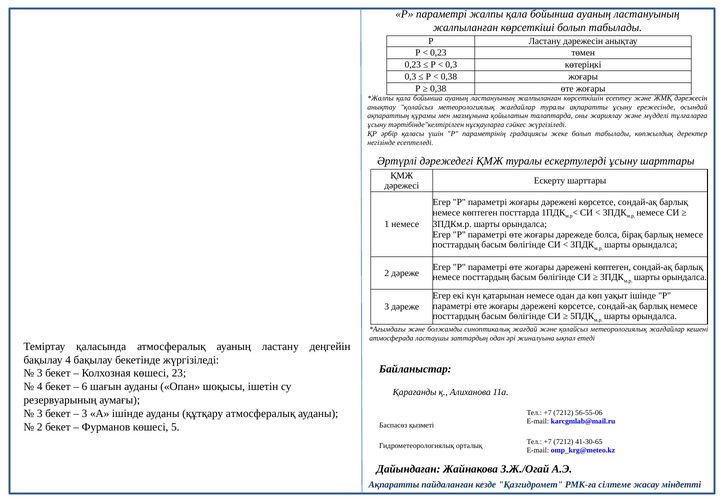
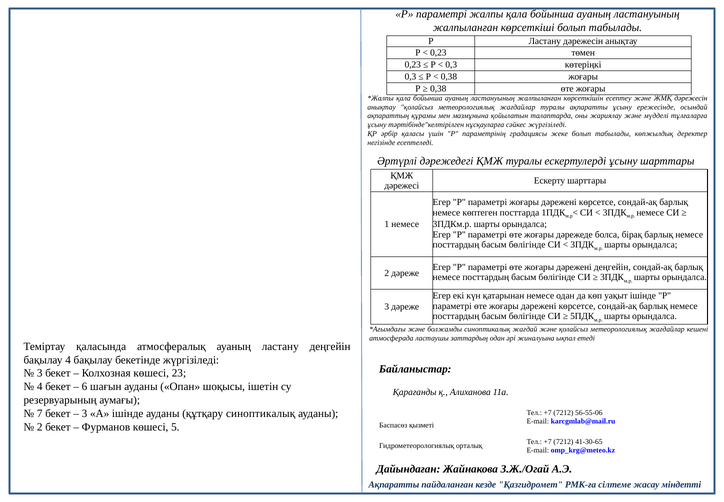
дәрежені көптеген: көптеген -> деңгейін (612, 267)
3: 3 -> 7 (40, 413)
құтқару атмосфералық: атмосфералық -> синоптикалық (261, 413)
